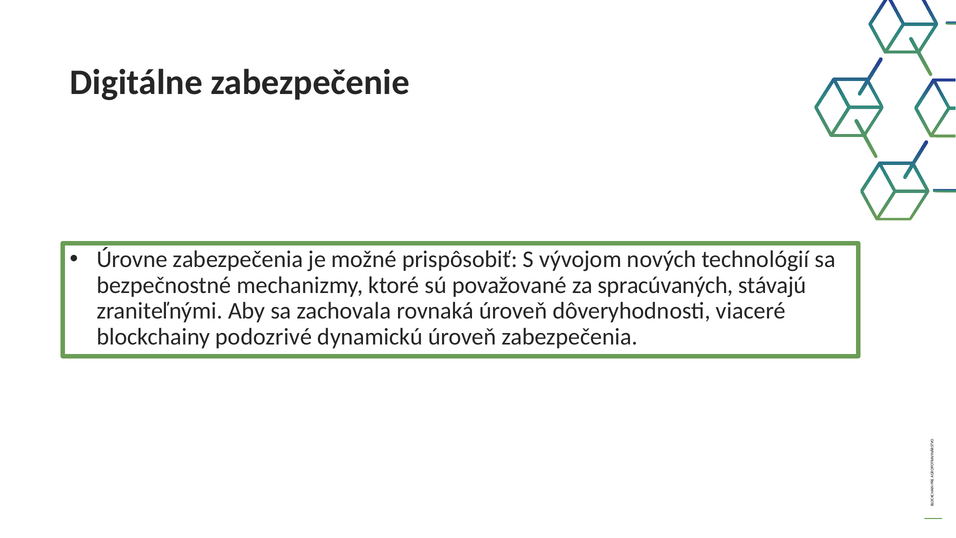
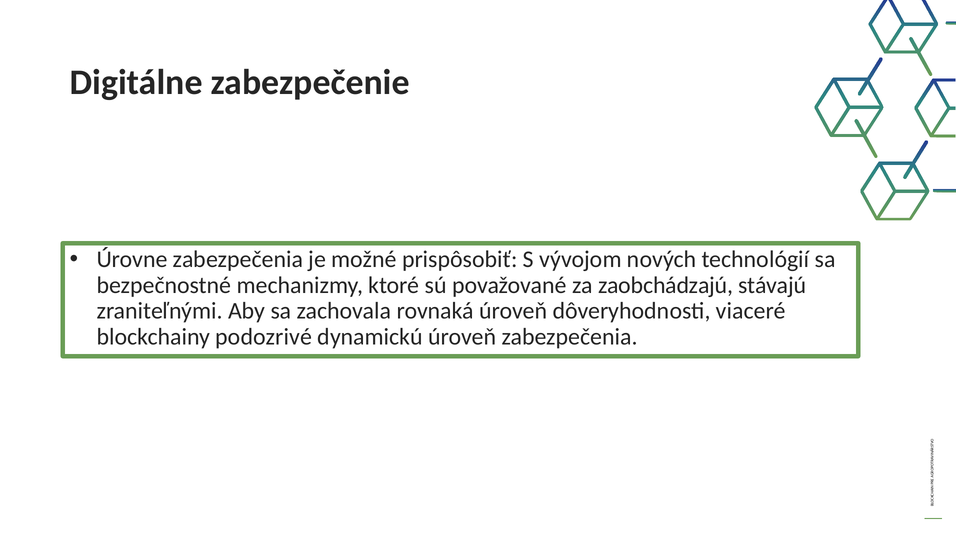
spracúvaných: spracúvaných -> zaobchádzajú (666, 285)
